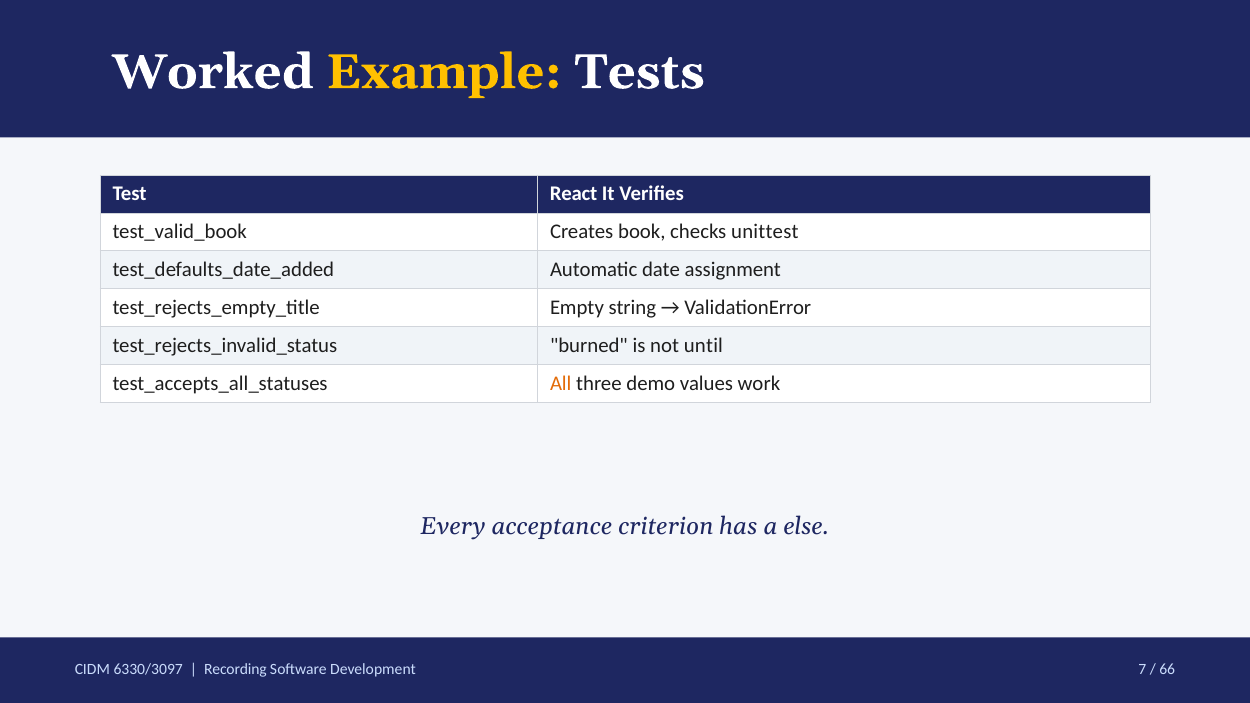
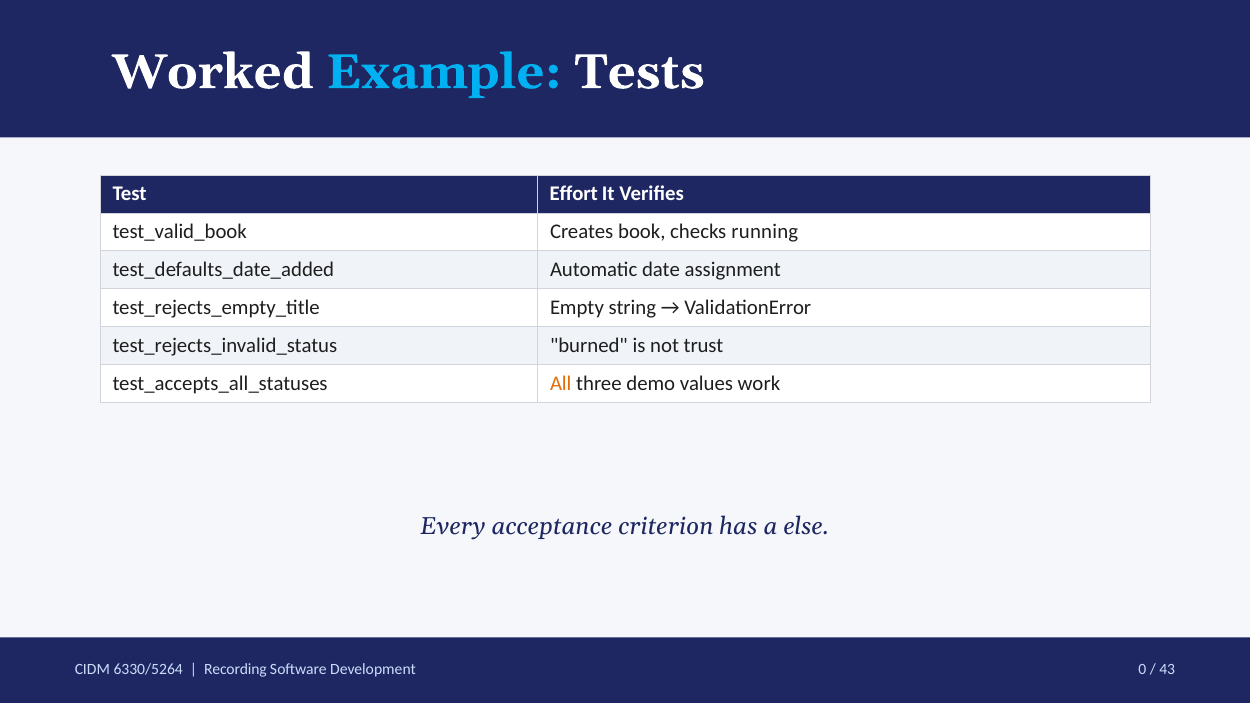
Example colour: yellow -> light blue (444, 72)
React: React -> Effort (574, 194)
unittest: unittest -> running (765, 232)
until: until -> trust (704, 346)
6330/3097: 6330/3097 -> 6330/5264 (148, 670)
7: 7 -> 0 (1142, 670)
66: 66 -> 43 (1167, 670)
